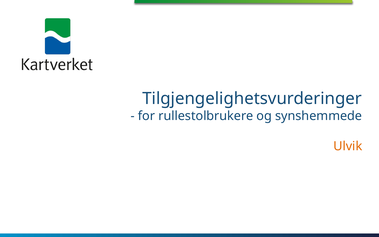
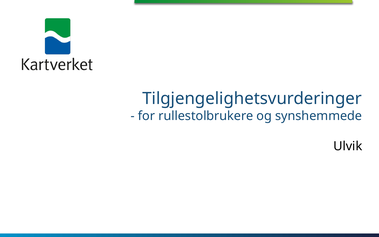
Ulvik colour: orange -> black (348, 146)
